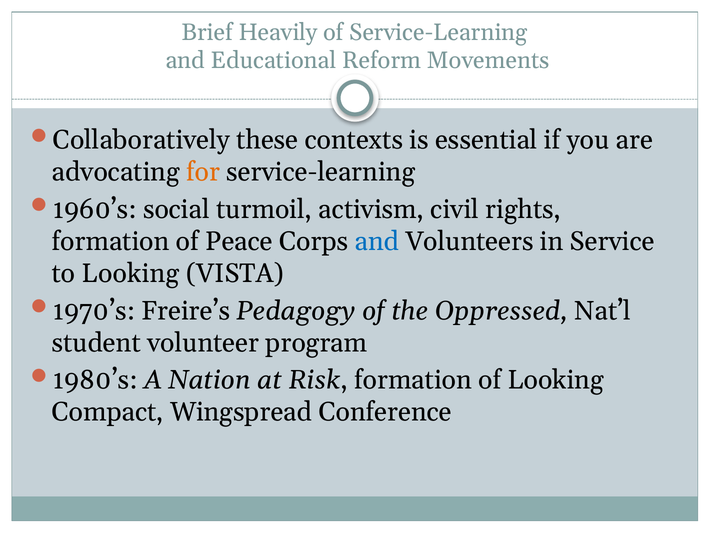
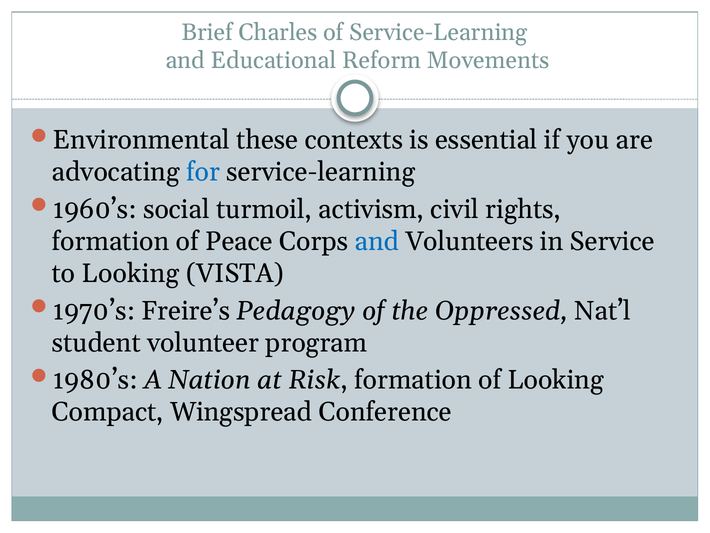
Heavily: Heavily -> Charles (278, 32)
Collaboratively: Collaboratively -> Environmental (142, 140)
for colour: orange -> blue (203, 172)
